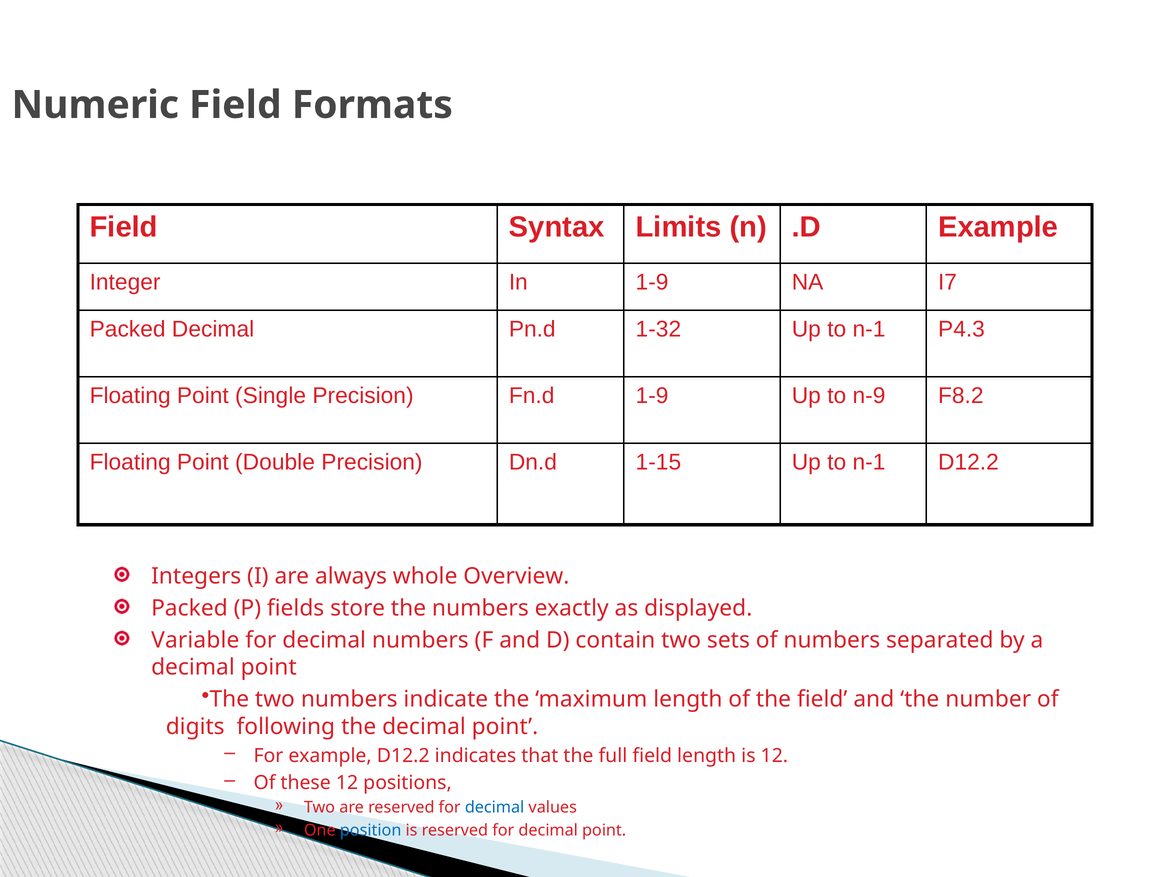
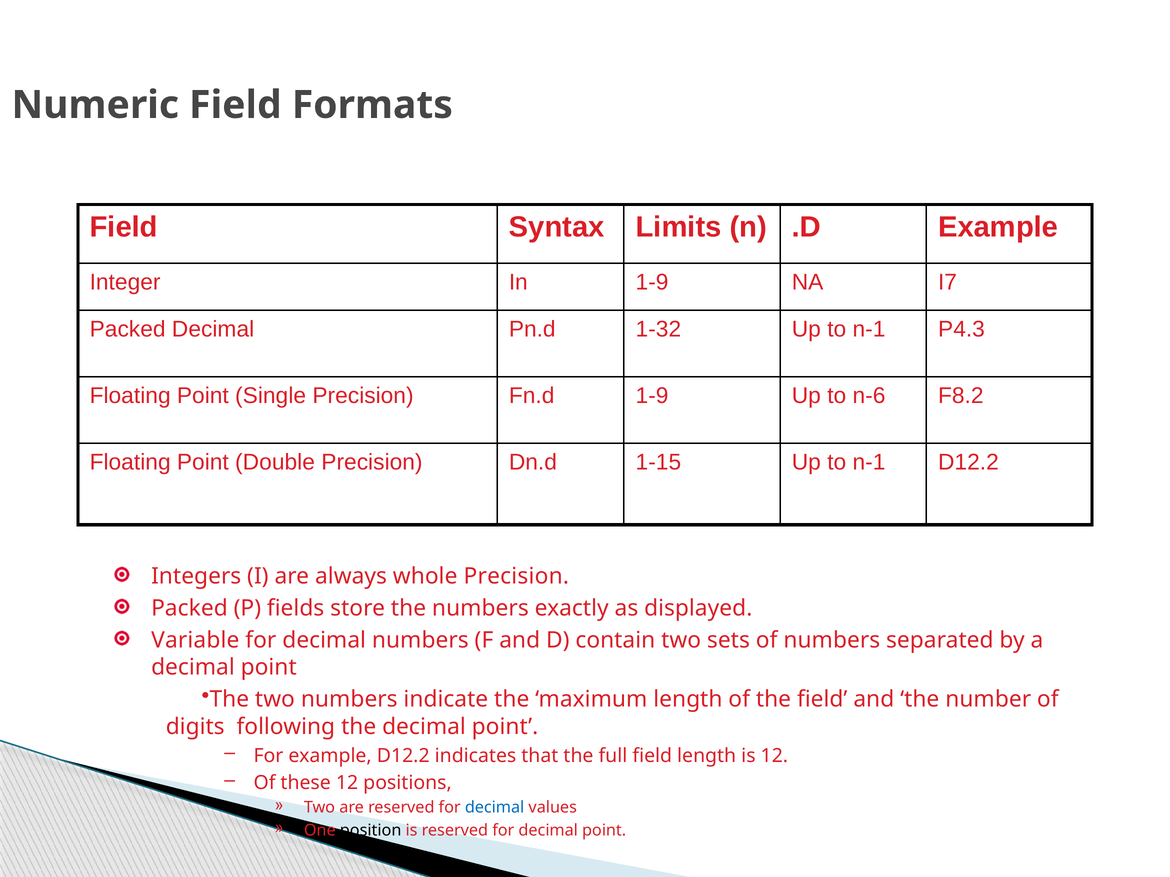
n-9: n-9 -> n-6 (869, 396)
whole Overview: Overview -> Precision (516, 577)
position colour: blue -> black (371, 831)
